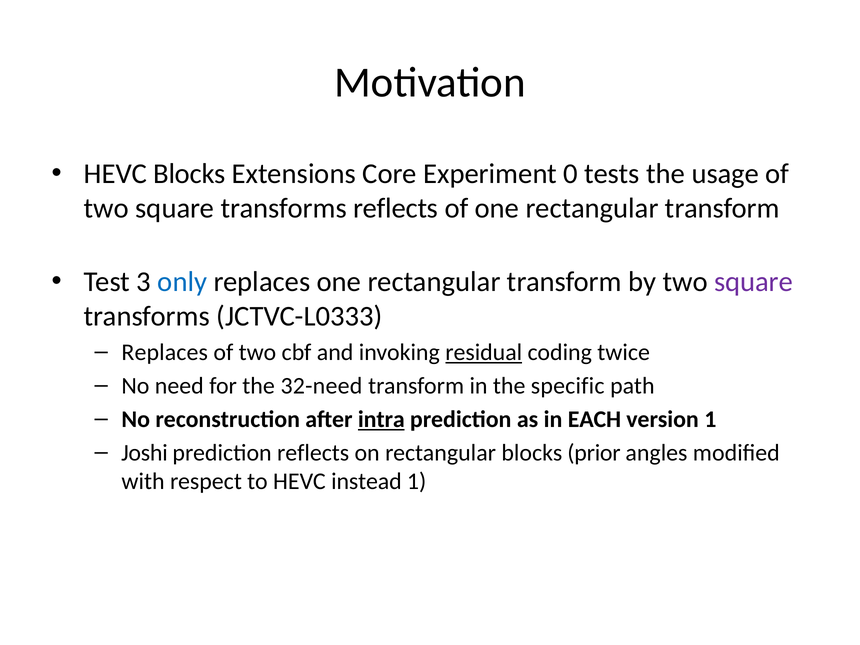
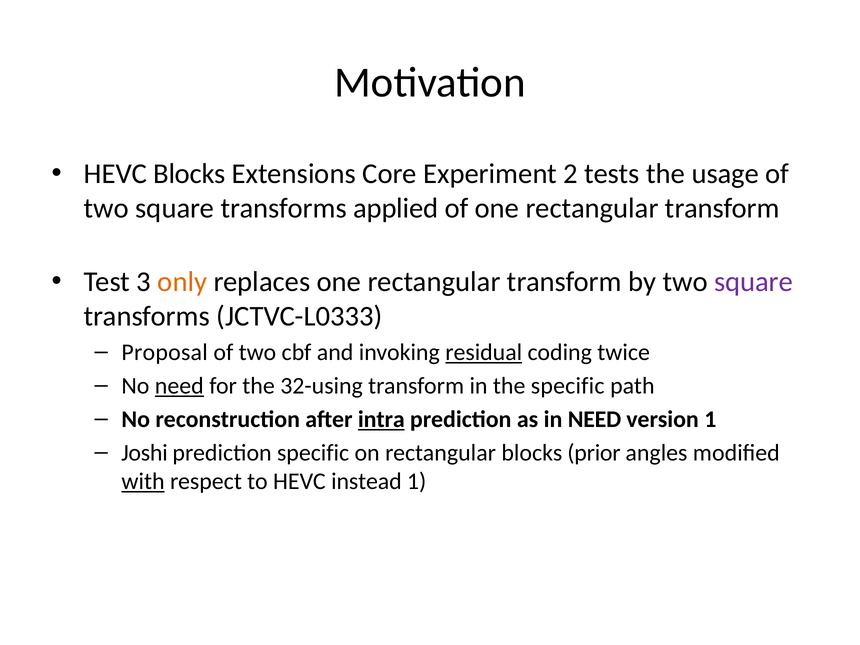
0: 0 -> 2 (571, 174)
transforms reflects: reflects -> applied (396, 208)
only colour: blue -> orange (182, 282)
Replaces: Replaces -> Proposal (165, 352)
need underline: none -> present (179, 386)
32-need: 32-need -> 32-using (322, 386)
in EACH: EACH -> NEED (594, 419)
prediction reflects: reflects -> specific (313, 453)
with underline: none -> present (143, 482)
